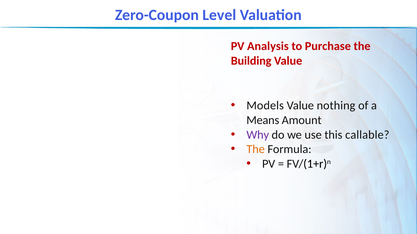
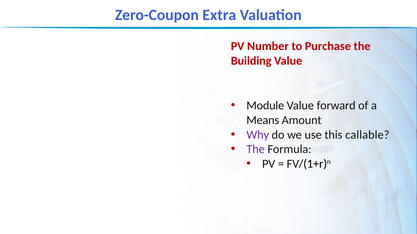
Level: Level -> Extra (219, 15)
Analysis: Analysis -> Number (268, 46)
Models: Models -> Module (265, 106)
nothing: nothing -> forward (336, 106)
The colour: orange -> purple (256, 150)
